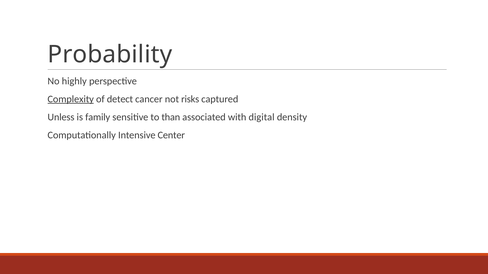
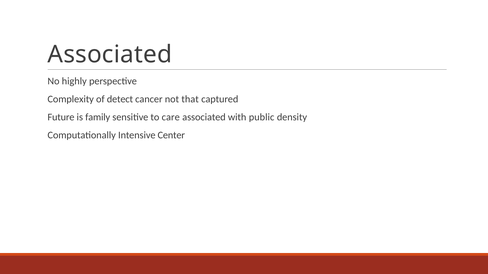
Probability: Probability -> Associated (110, 55)
Complexity underline: present -> none (71, 99)
risks: risks -> that (190, 99)
Unless: Unless -> Future (61, 117)
than: than -> care (171, 117)
digital: digital -> public (262, 117)
